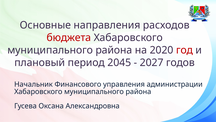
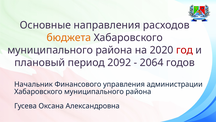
бюджета colour: red -> orange (69, 38)
2045: 2045 -> 2092 (119, 62)
2027: 2027 -> 2064 (152, 62)
